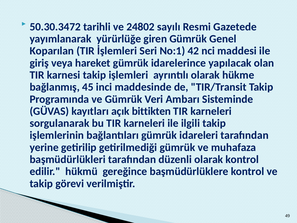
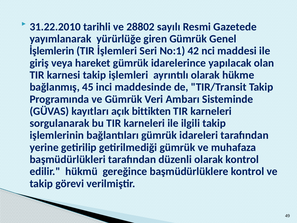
50.30.3472: 50.30.3472 -> 31.22.2010 (55, 27)
24802: 24802 -> 28802 (141, 27)
Koparılan: Koparılan -> İşlemlerin (52, 51)
